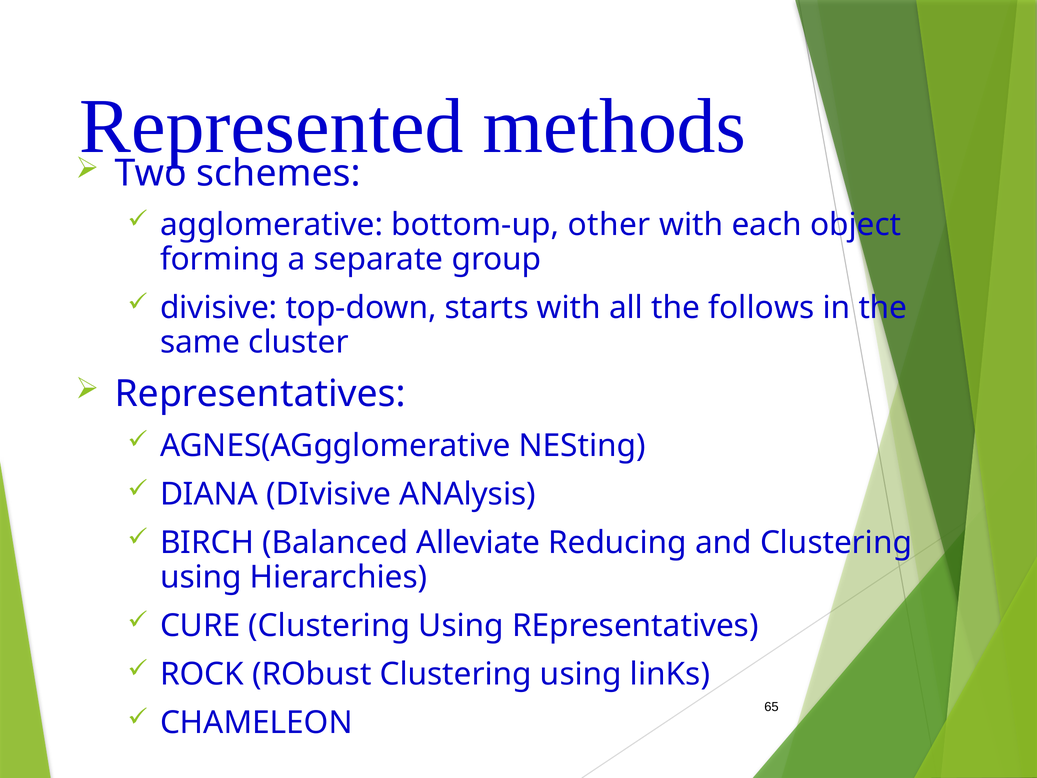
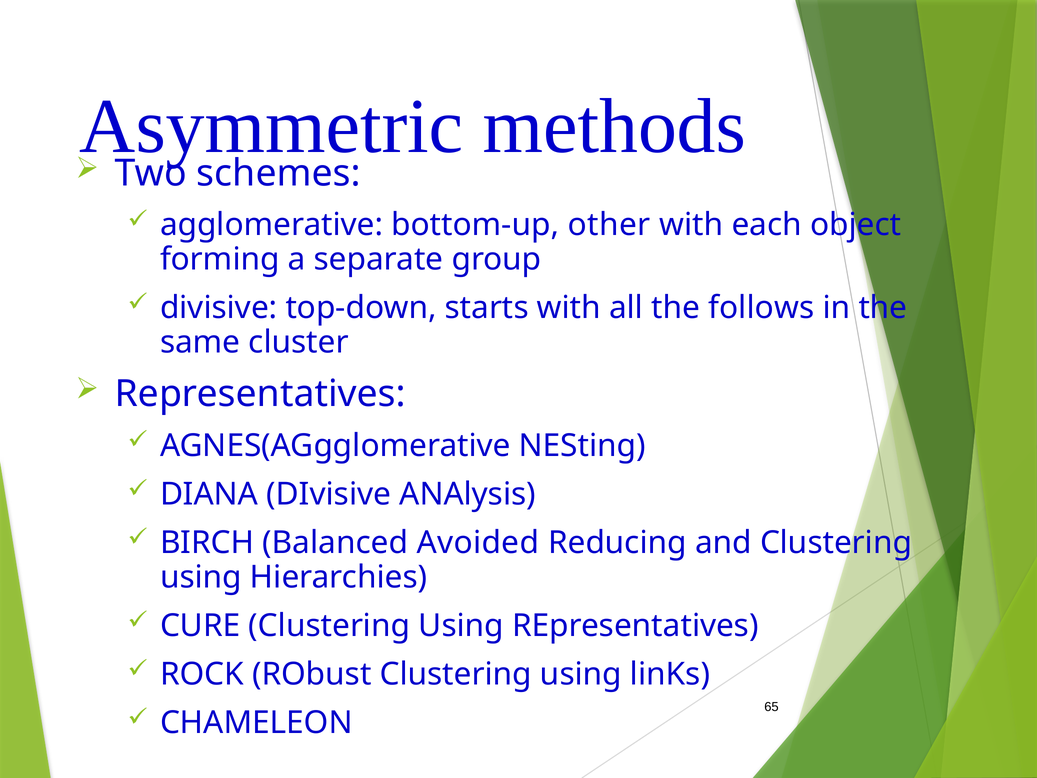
Represented: Represented -> Asymmetric (271, 126)
Alleviate: Alleviate -> Avoided (478, 543)
